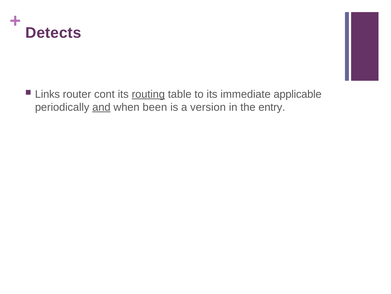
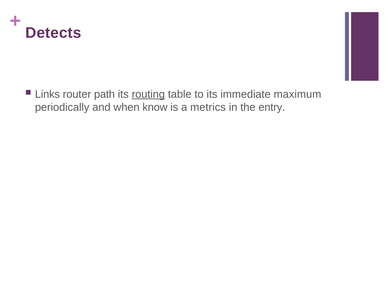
cont: cont -> path (104, 94)
applicable: applicable -> maximum (297, 94)
and underline: present -> none (101, 107)
been: been -> know (155, 107)
version: version -> metrics (208, 107)
